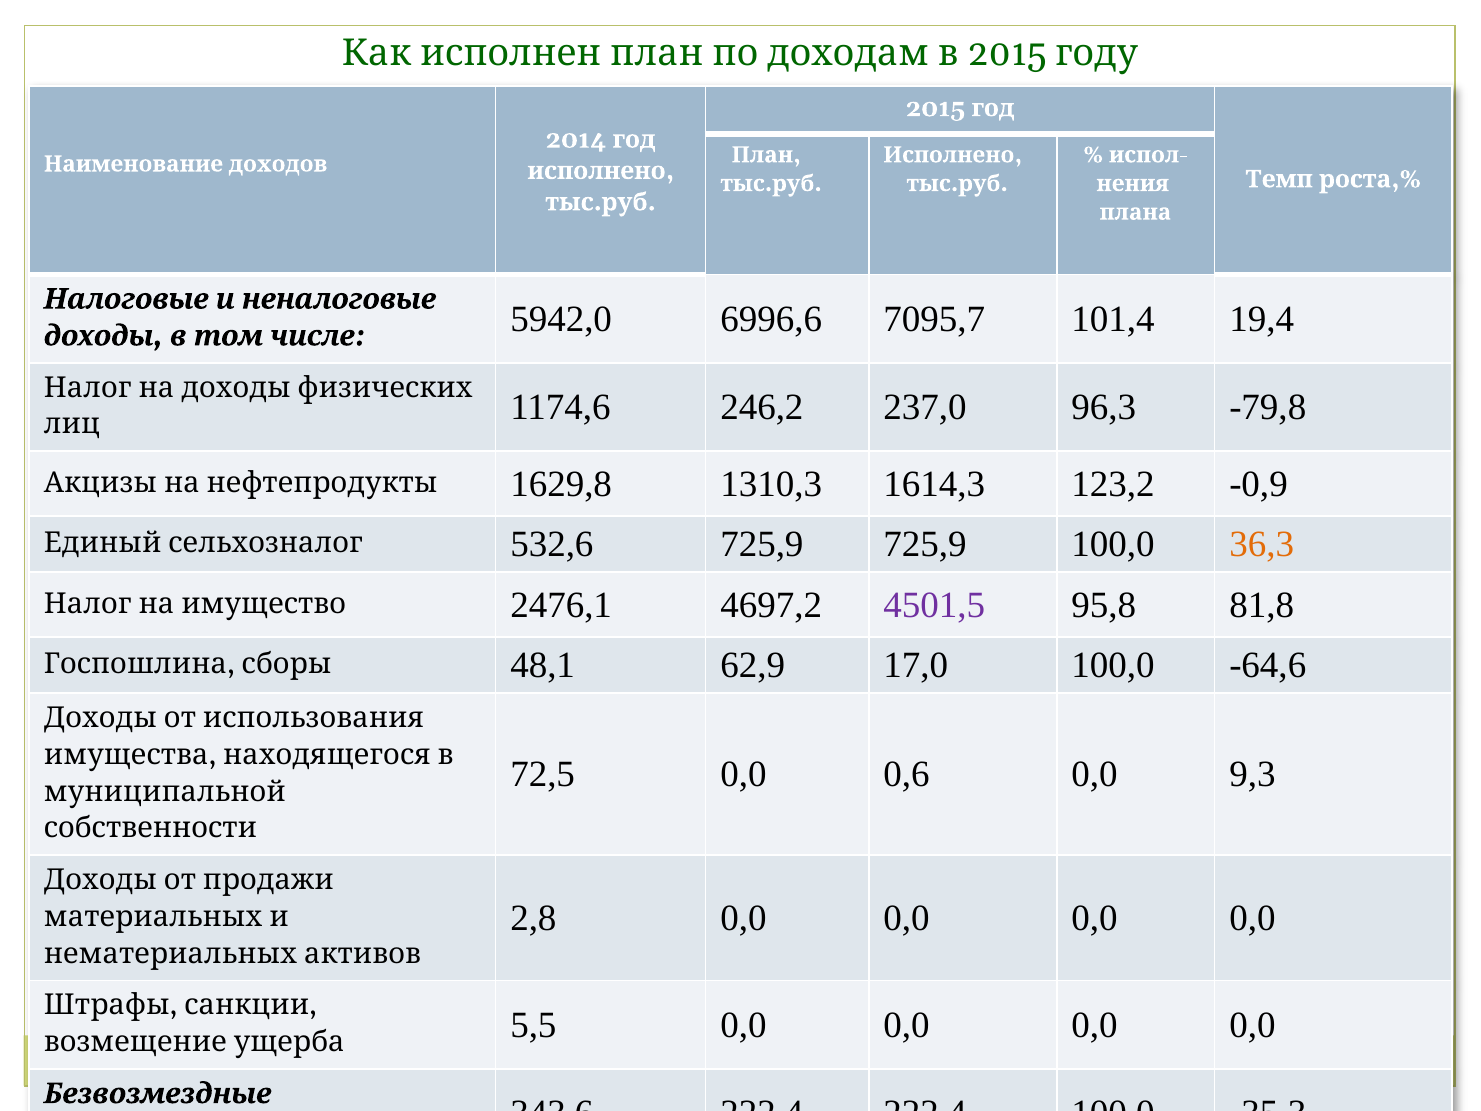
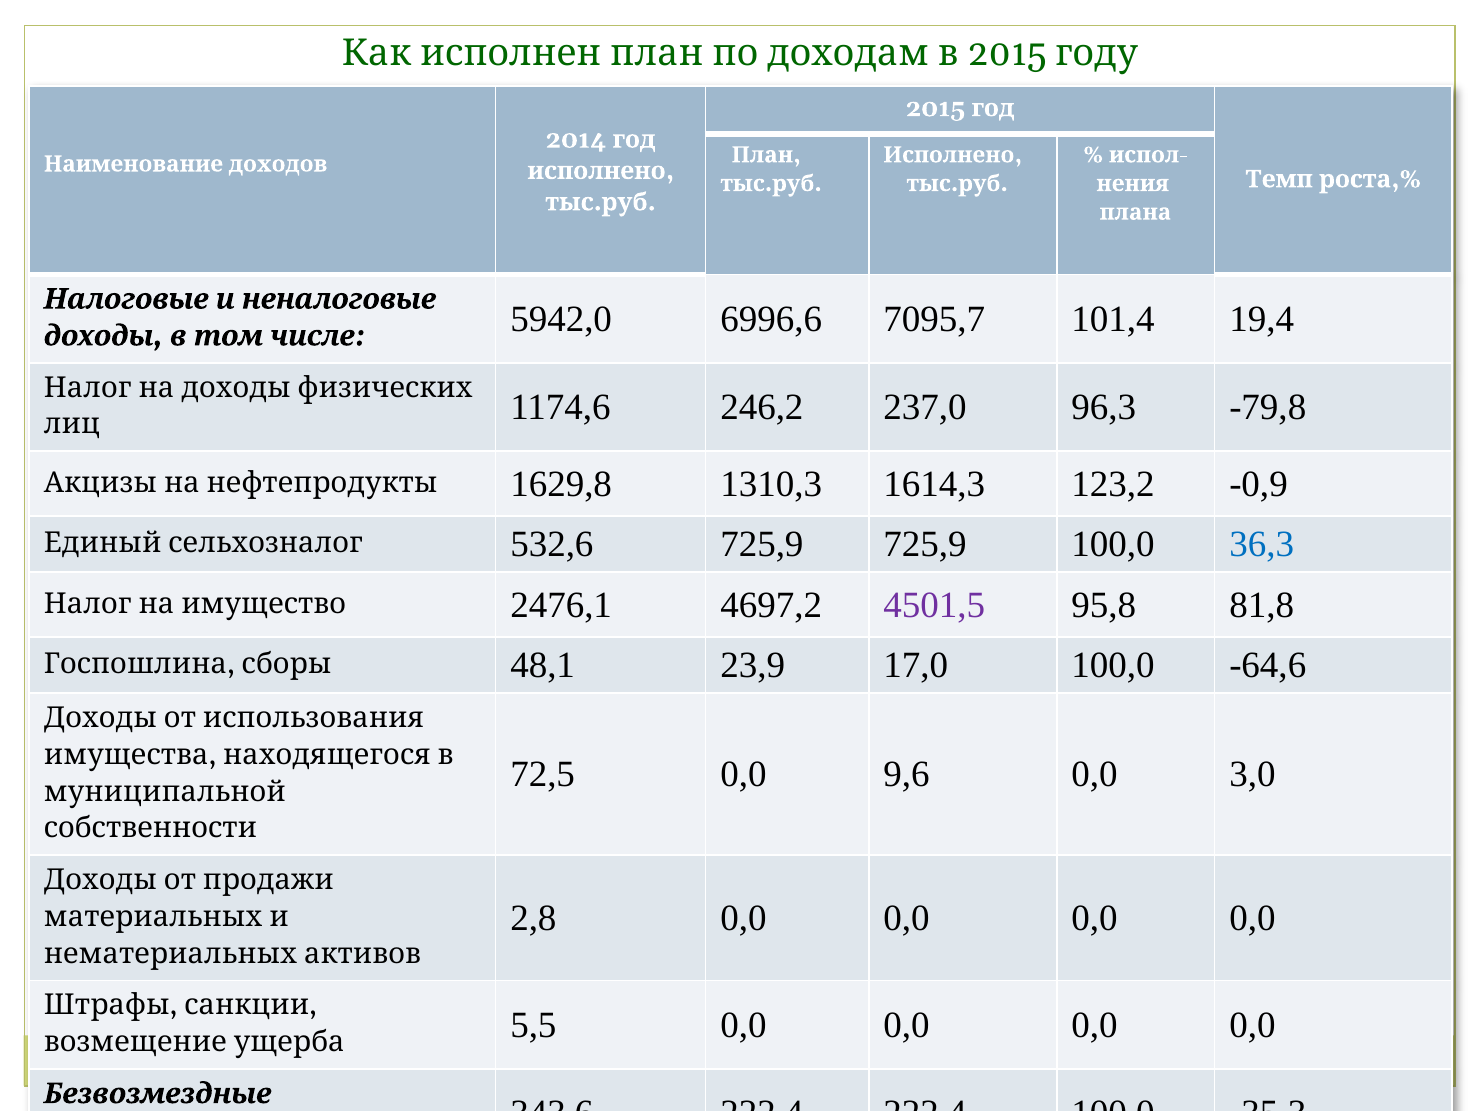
36,3 colour: orange -> blue (1262, 544)
62,9: 62,9 -> 23,9 (753, 665)
0,6: 0,6 -> 9,6 (907, 774)
9,3: 9,3 -> 3,0 (1252, 774)
